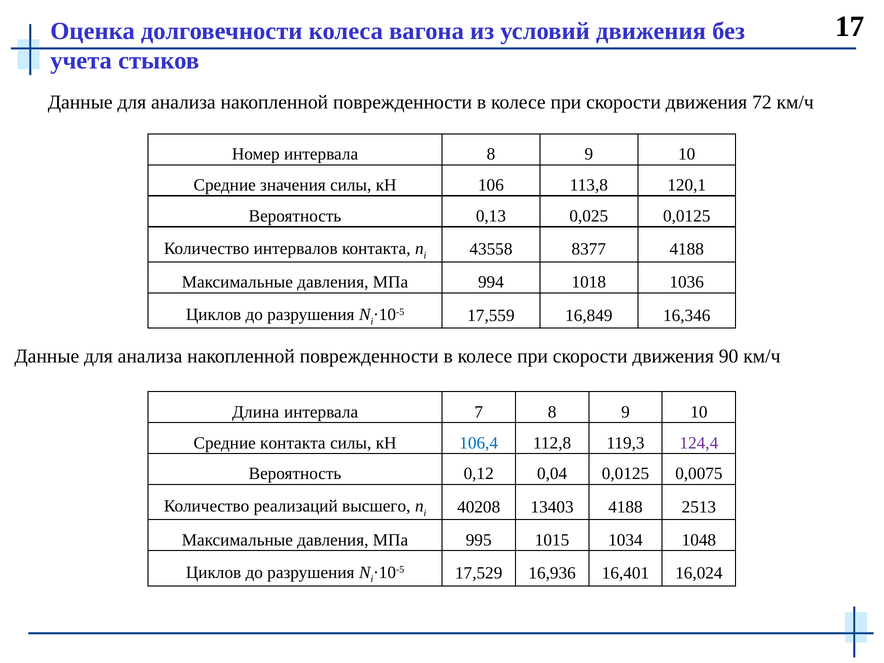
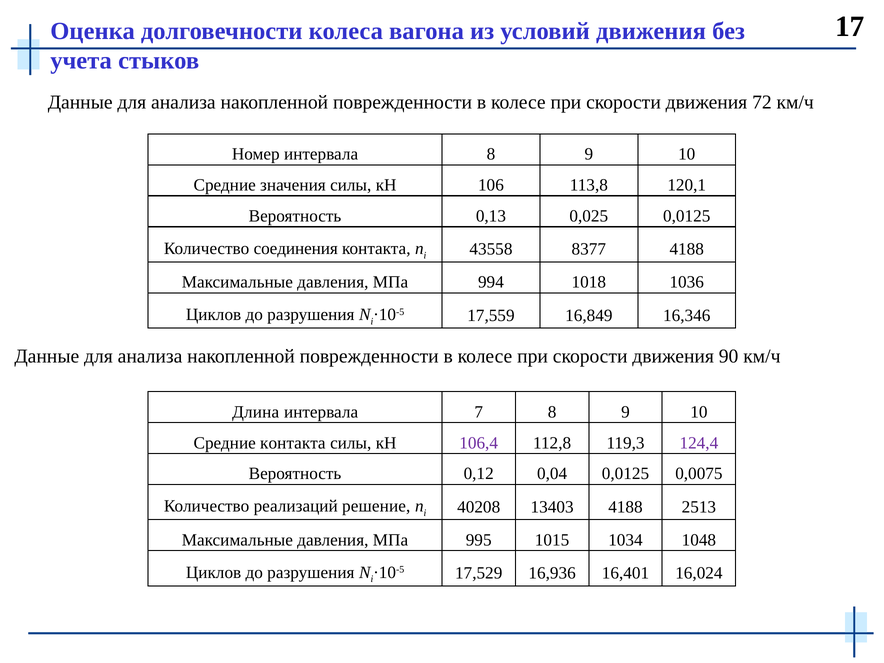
интервалов: интервалов -> соединения (296, 249)
106,4 colour: blue -> purple (479, 443)
высшего: высшего -> решение (376, 506)
